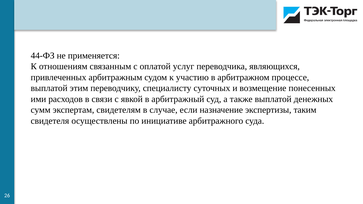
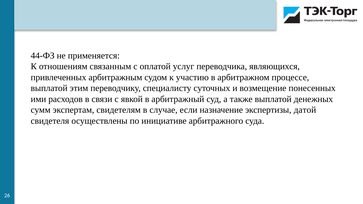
таким: таким -> датой (305, 110)
